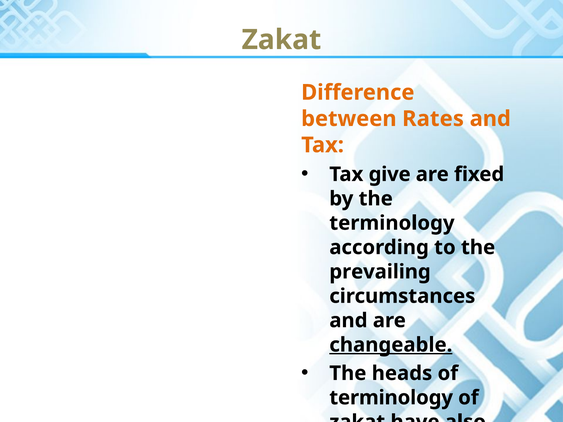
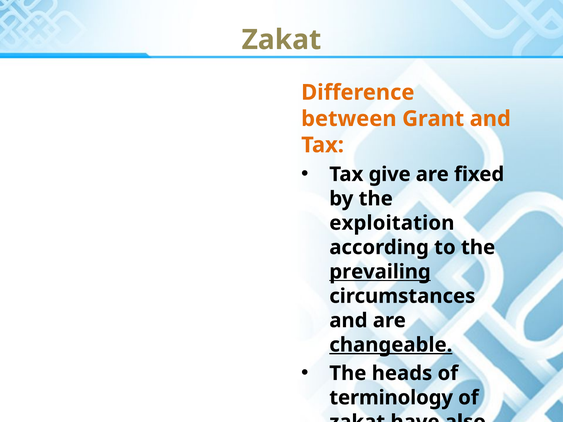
Rates: Rates -> Grant (433, 119)
terminology: terminology -> exploitation (392, 223)
prevailing underline: none -> present (380, 272)
